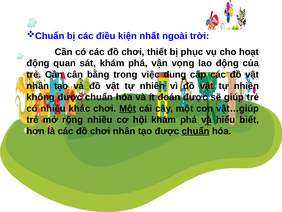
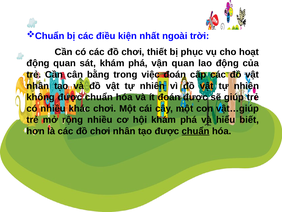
vận vọng: vọng -> quan (183, 63)
việc dung: dung -> đoán (175, 74)
Một underline: present -> none (128, 108)
